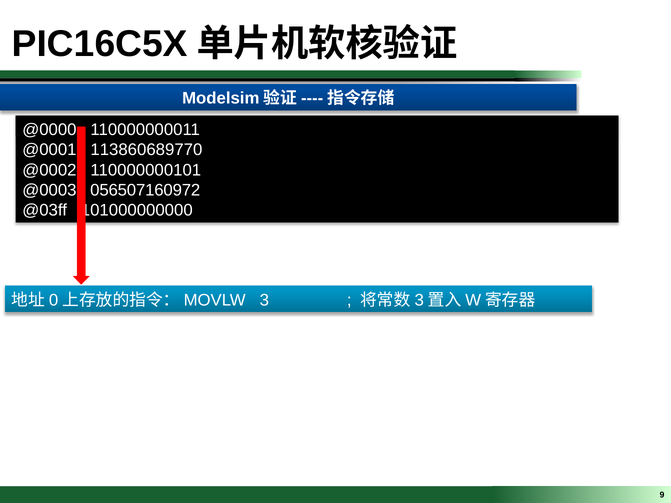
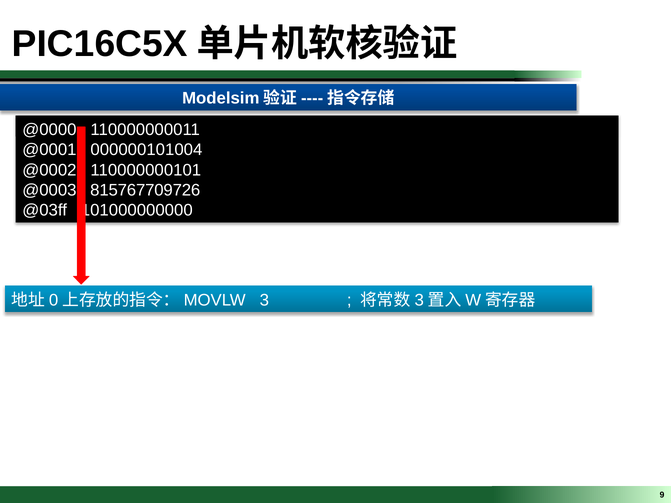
113860689770: 113860689770 -> 000000101004 (146, 150)
056507160972: 056507160972 -> 815767709726 (145, 190)
